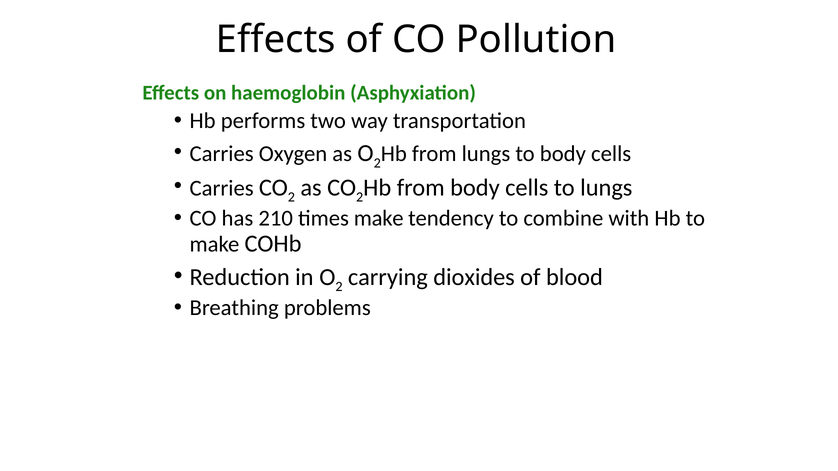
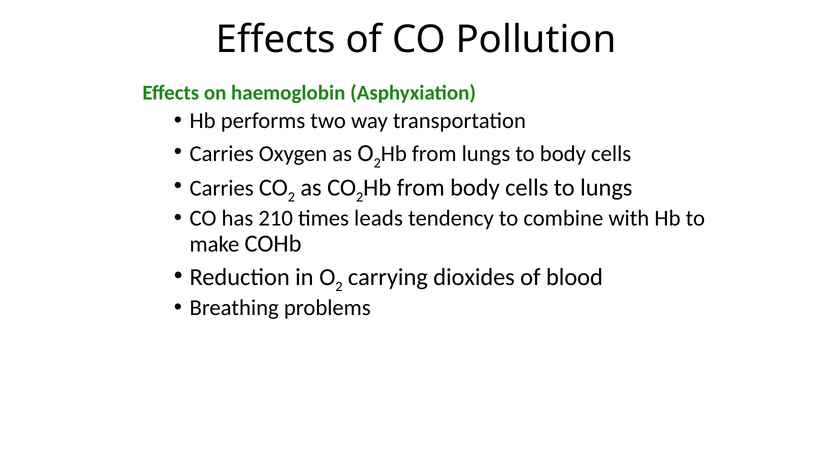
times make: make -> leads (378, 218)
